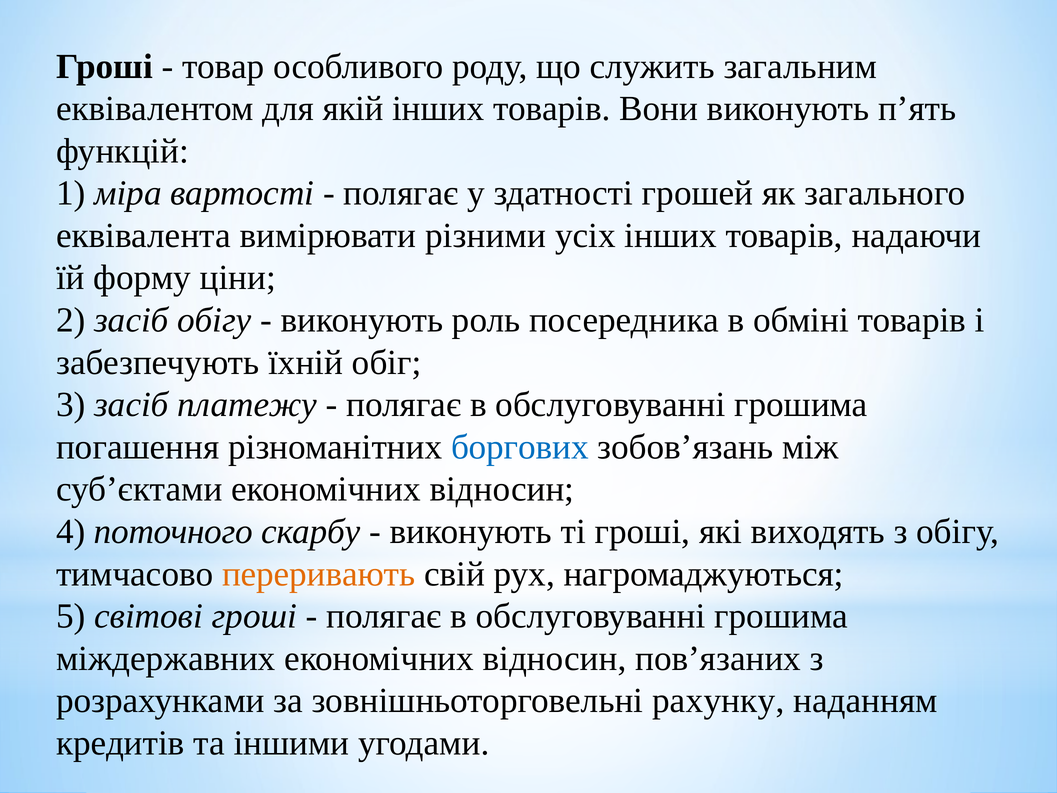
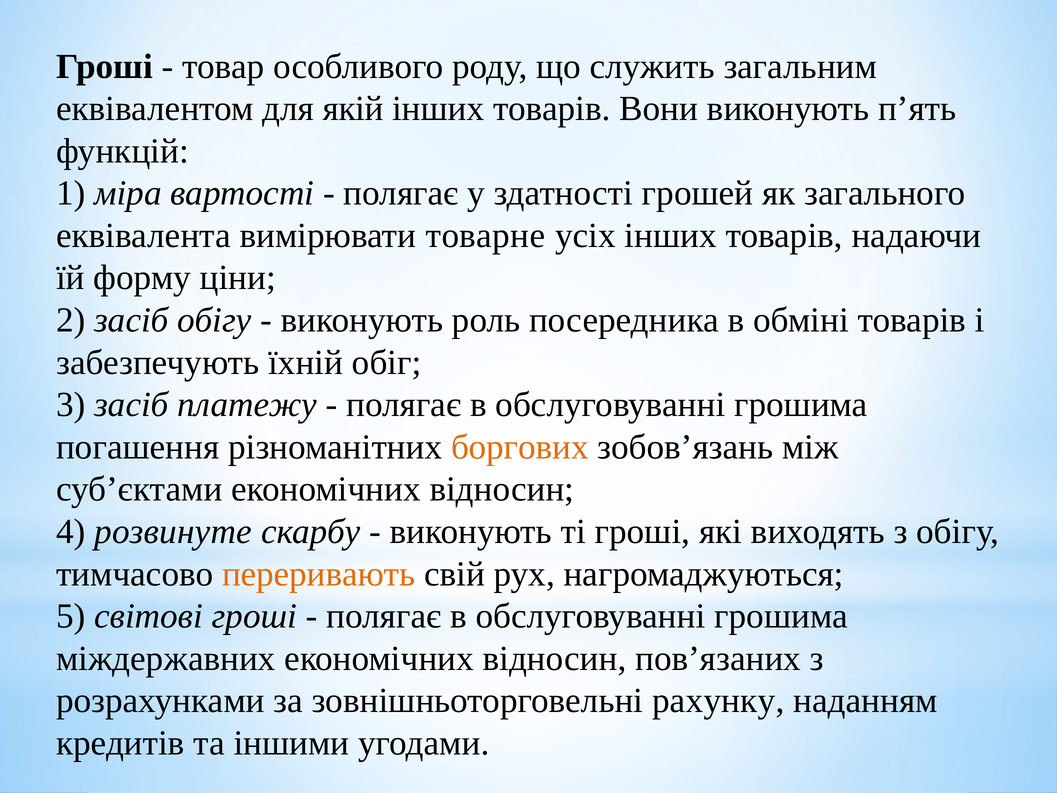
різними: різними -> товарне (485, 235)
боргових colour: blue -> orange (520, 447)
поточного: поточного -> розвинуте (173, 531)
